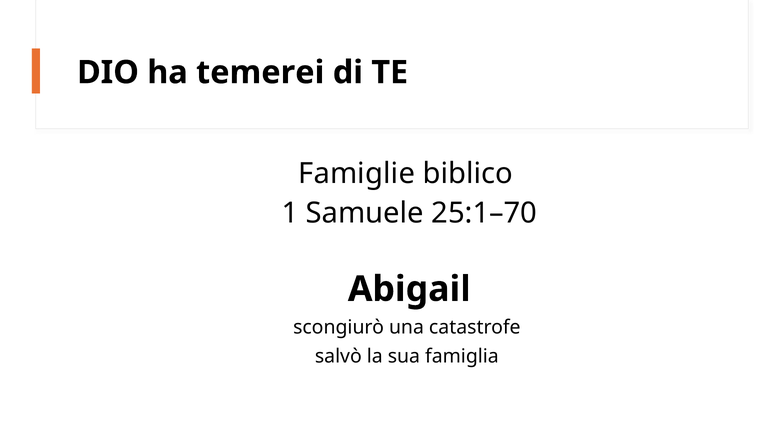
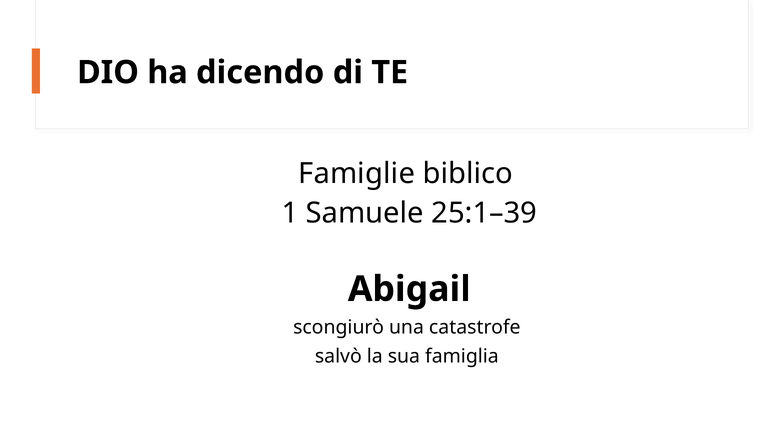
temerei: temerei -> dicendo (260, 72)
25:1–70: 25:1–70 -> 25:1–39 (484, 213)
